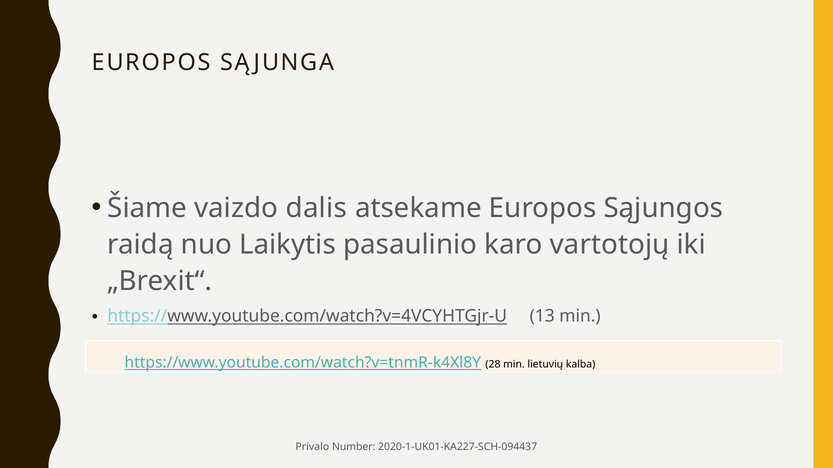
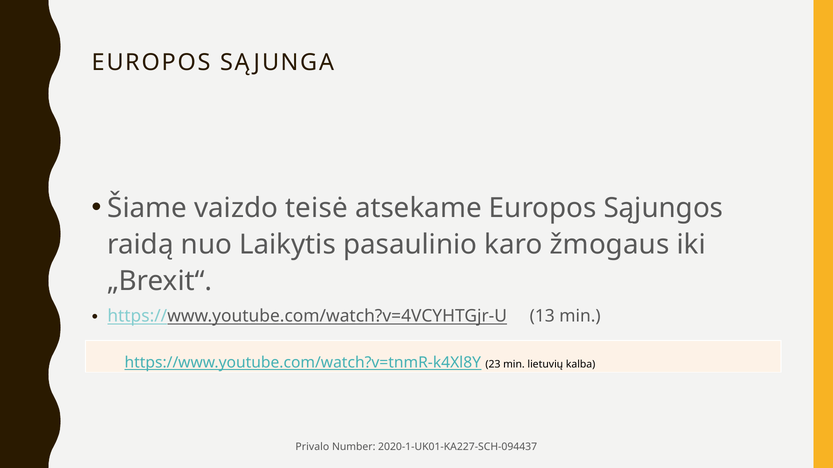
dalis: dalis -> teisė (316, 208)
vartotojų: vartotojų -> žmogaus (610, 245)
28: 28 -> 23 (493, 365)
